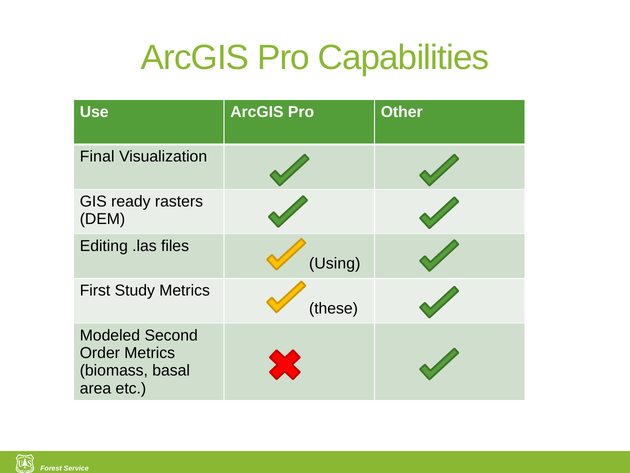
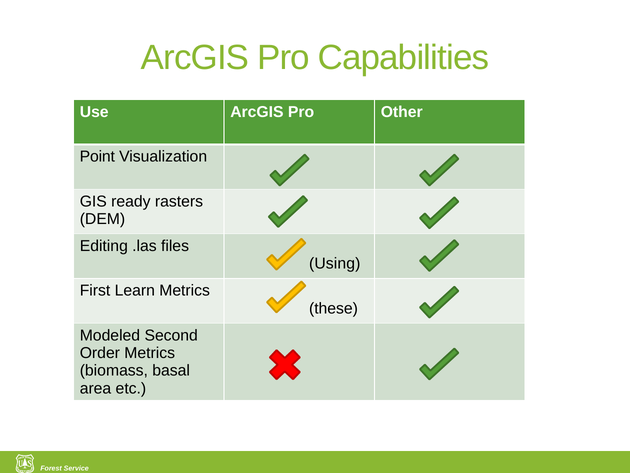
Final: Final -> Point (97, 157)
Study: Study -> Learn (135, 290)
